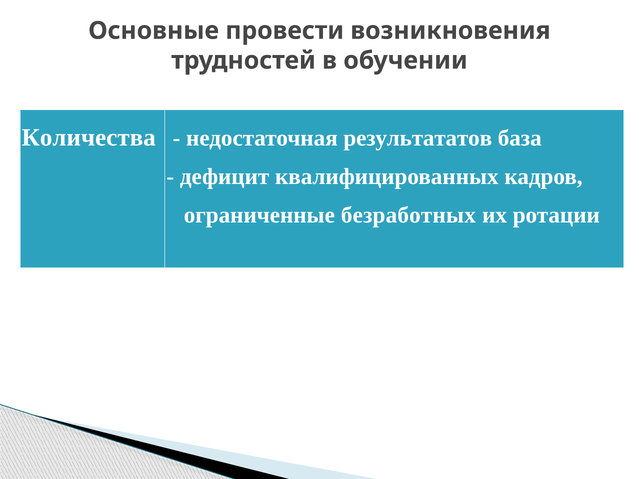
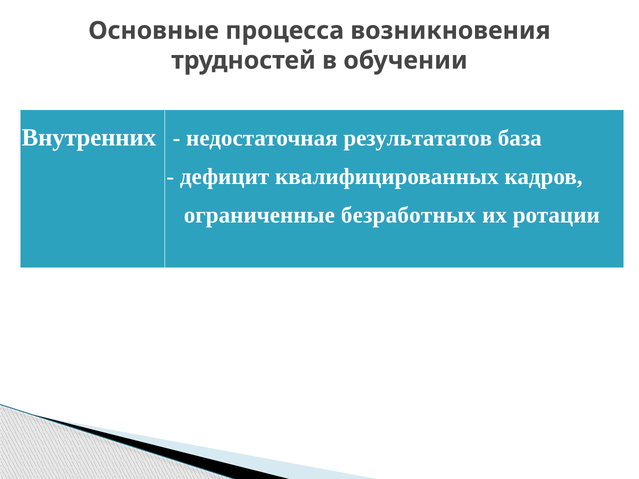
провести: провести -> процесса (285, 31)
Количества: Количества -> Внутренних (89, 138)
